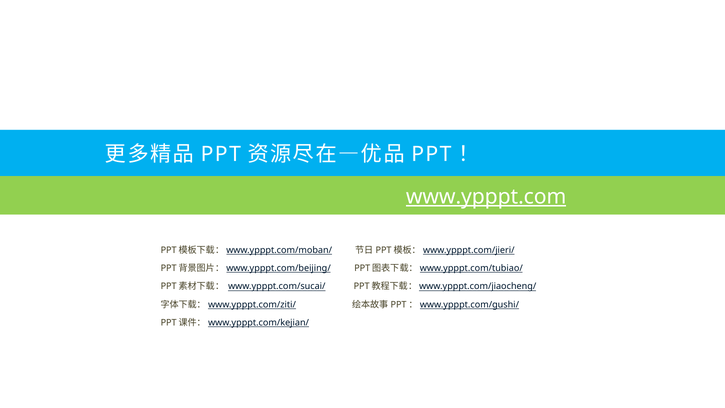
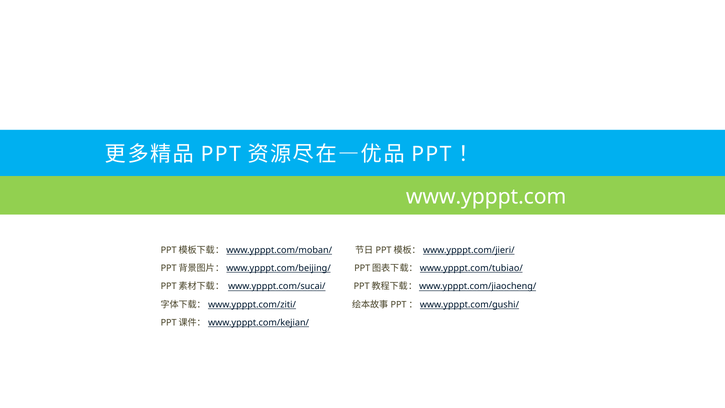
www.ypppt.com underline: present -> none (486, 196)
